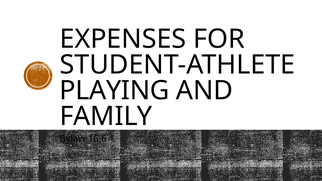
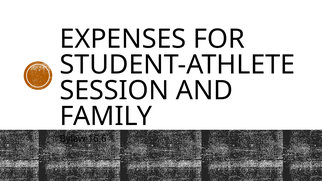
PLAYING: PLAYING -> SESSION (114, 91)
